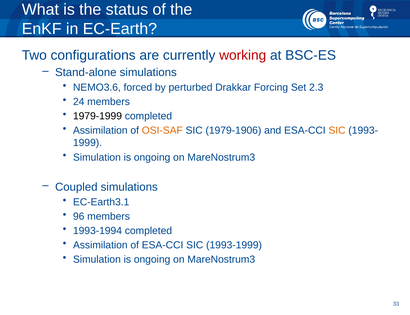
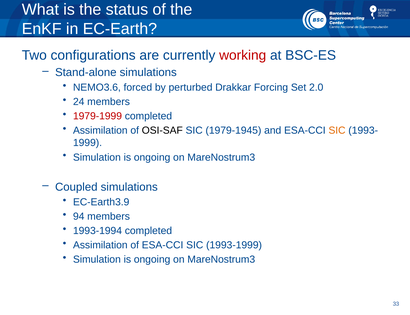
2.3: 2.3 -> 2.0 (316, 87)
1979-1999 colour: black -> red (97, 116)
OSI-SAF colour: orange -> black (162, 131)
1979-1906: 1979-1906 -> 1979-1945 (233, 131)
EC-Earth3.1: EC-Earth3.1 -> EC-Earth3.9 (101, 202)
96: 96 -> 94 (79, 216)
